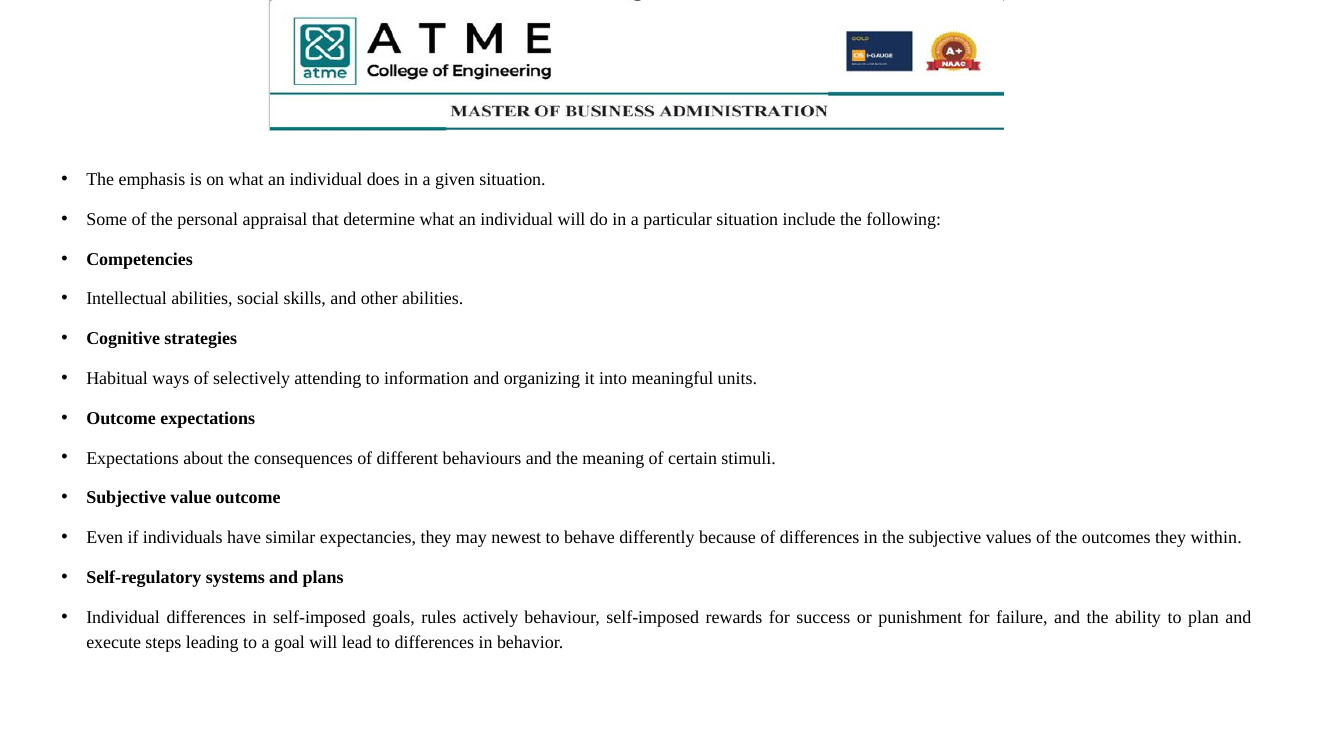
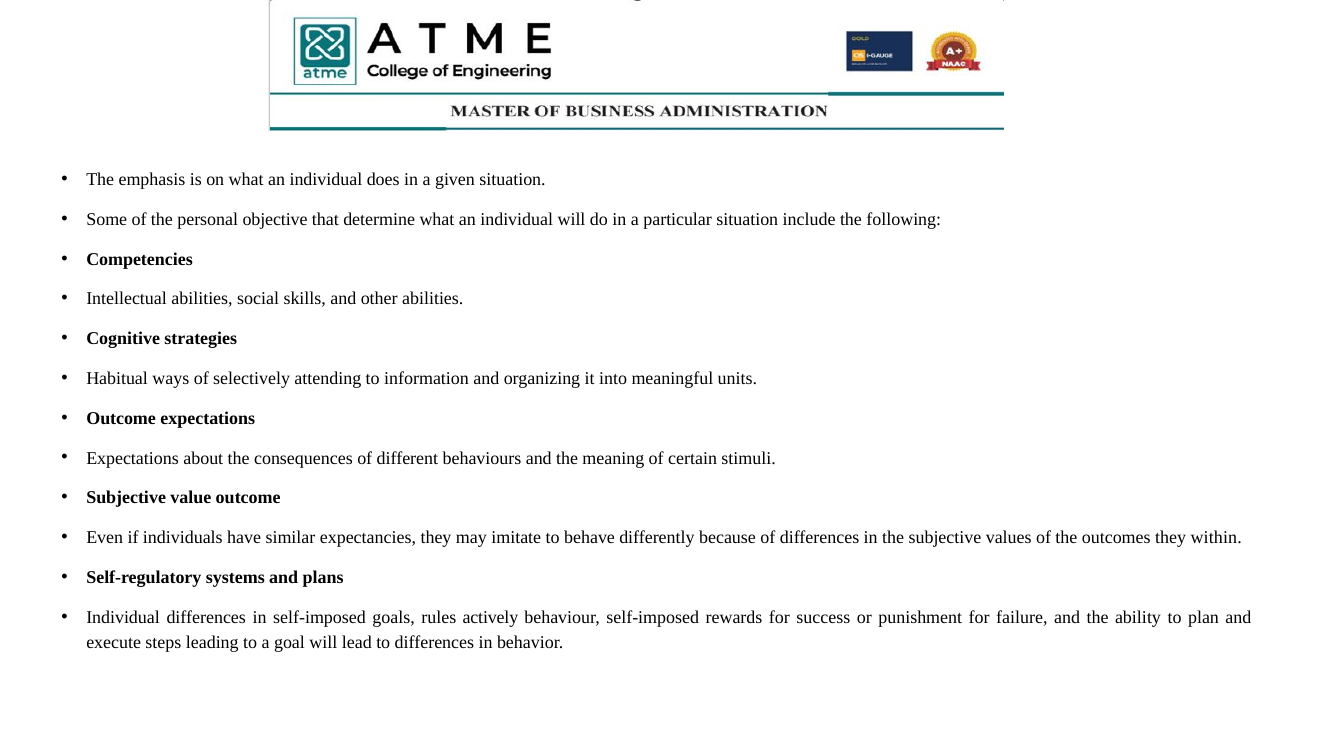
appraisal: appraisal -> objective (275, 219)
newest: newest -> imitate (516, 538)
